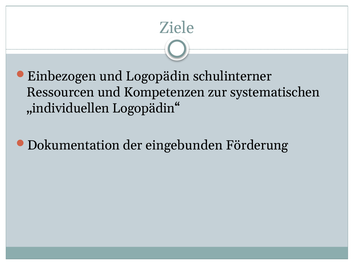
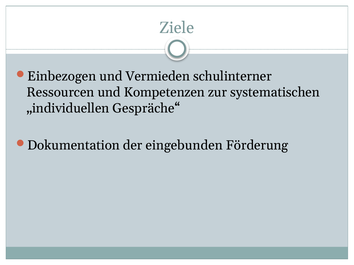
Logopädin: Logopädin -> Vermieden (158, 76)
Logopädin“: Logopädin“ -> Gespräche“ (146, 108)
